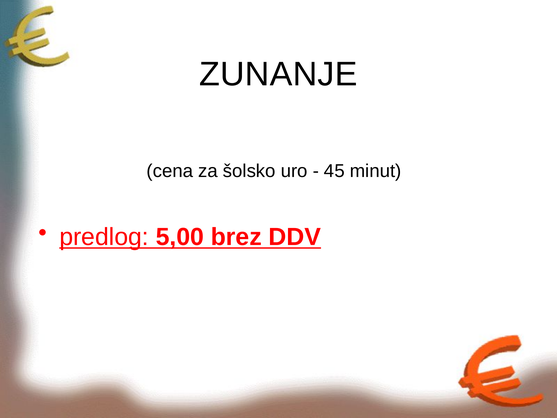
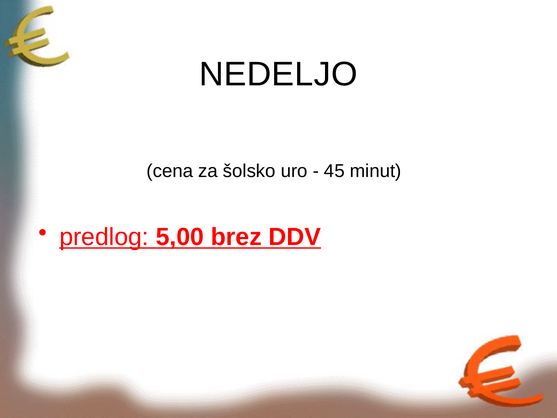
ZUNANJE: ZUNANJE -> NEDELJO (278, 74)
